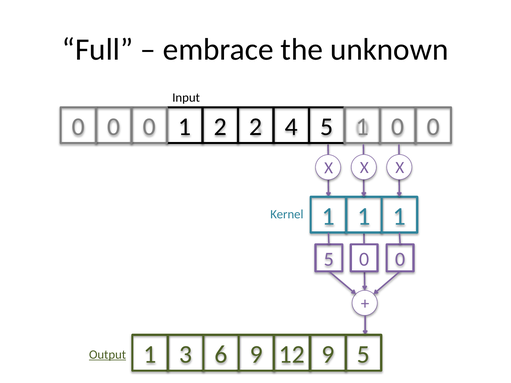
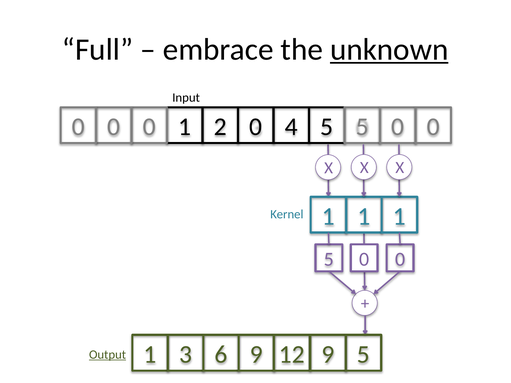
unknown underline: none -> present (389, 49)
2 2: 2 -> 0 (256, 127)
1: 1 -> 5 (362, 127)
